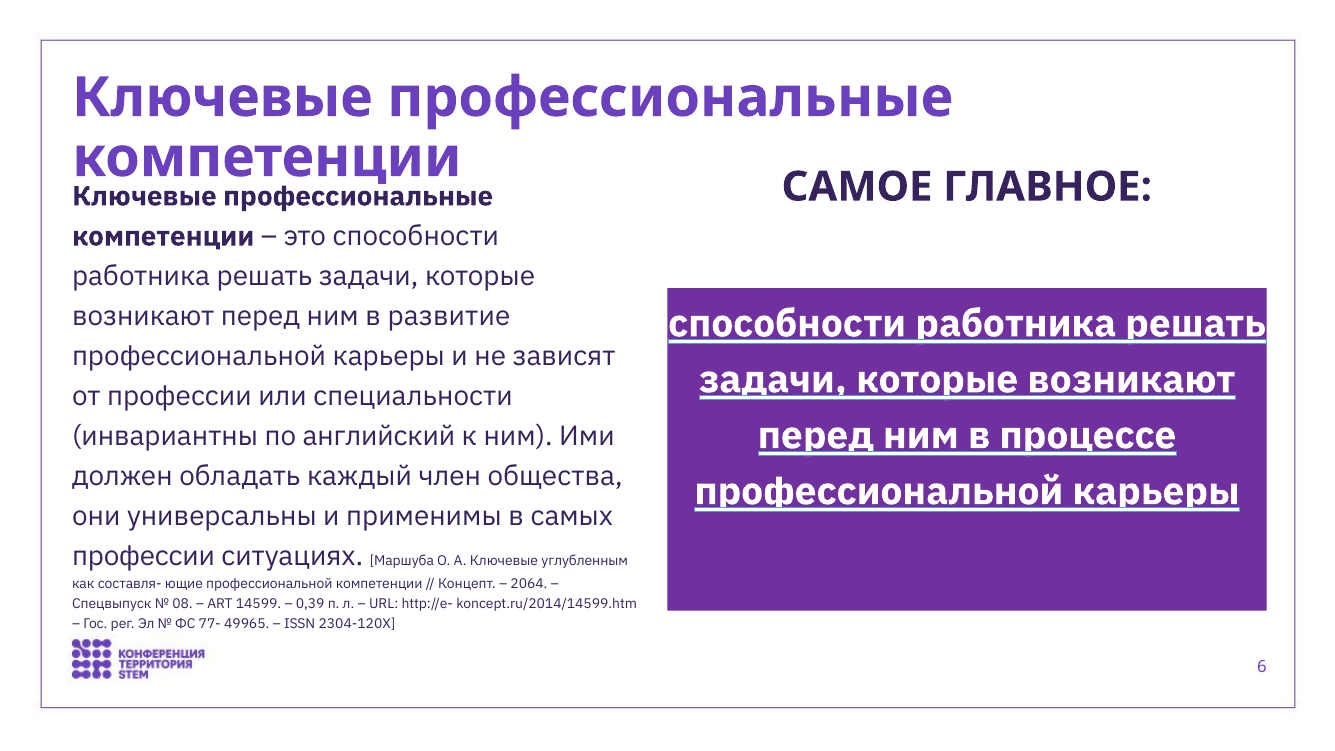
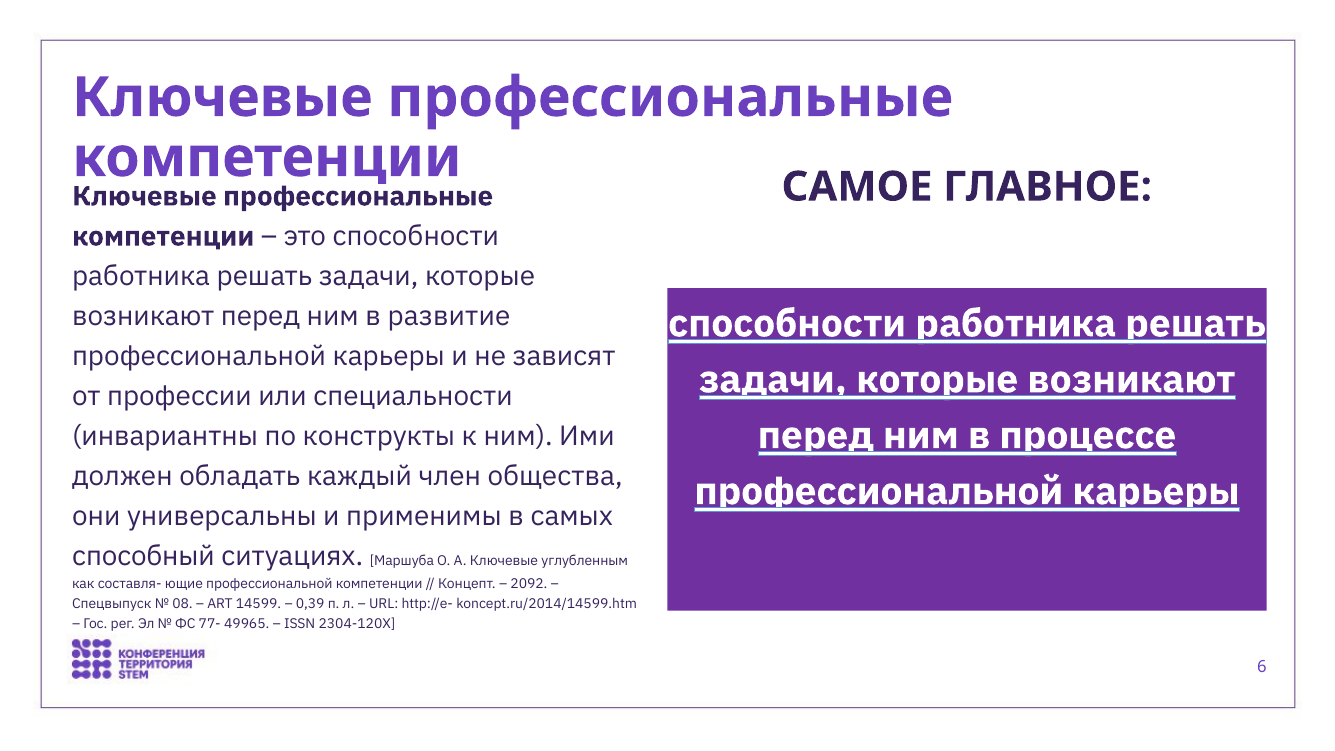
английский: английский -> конструкты (379, 437)
профессии: профессии -> способный (143, 557)
2064: 2064 -> 2092 (529, 584)
